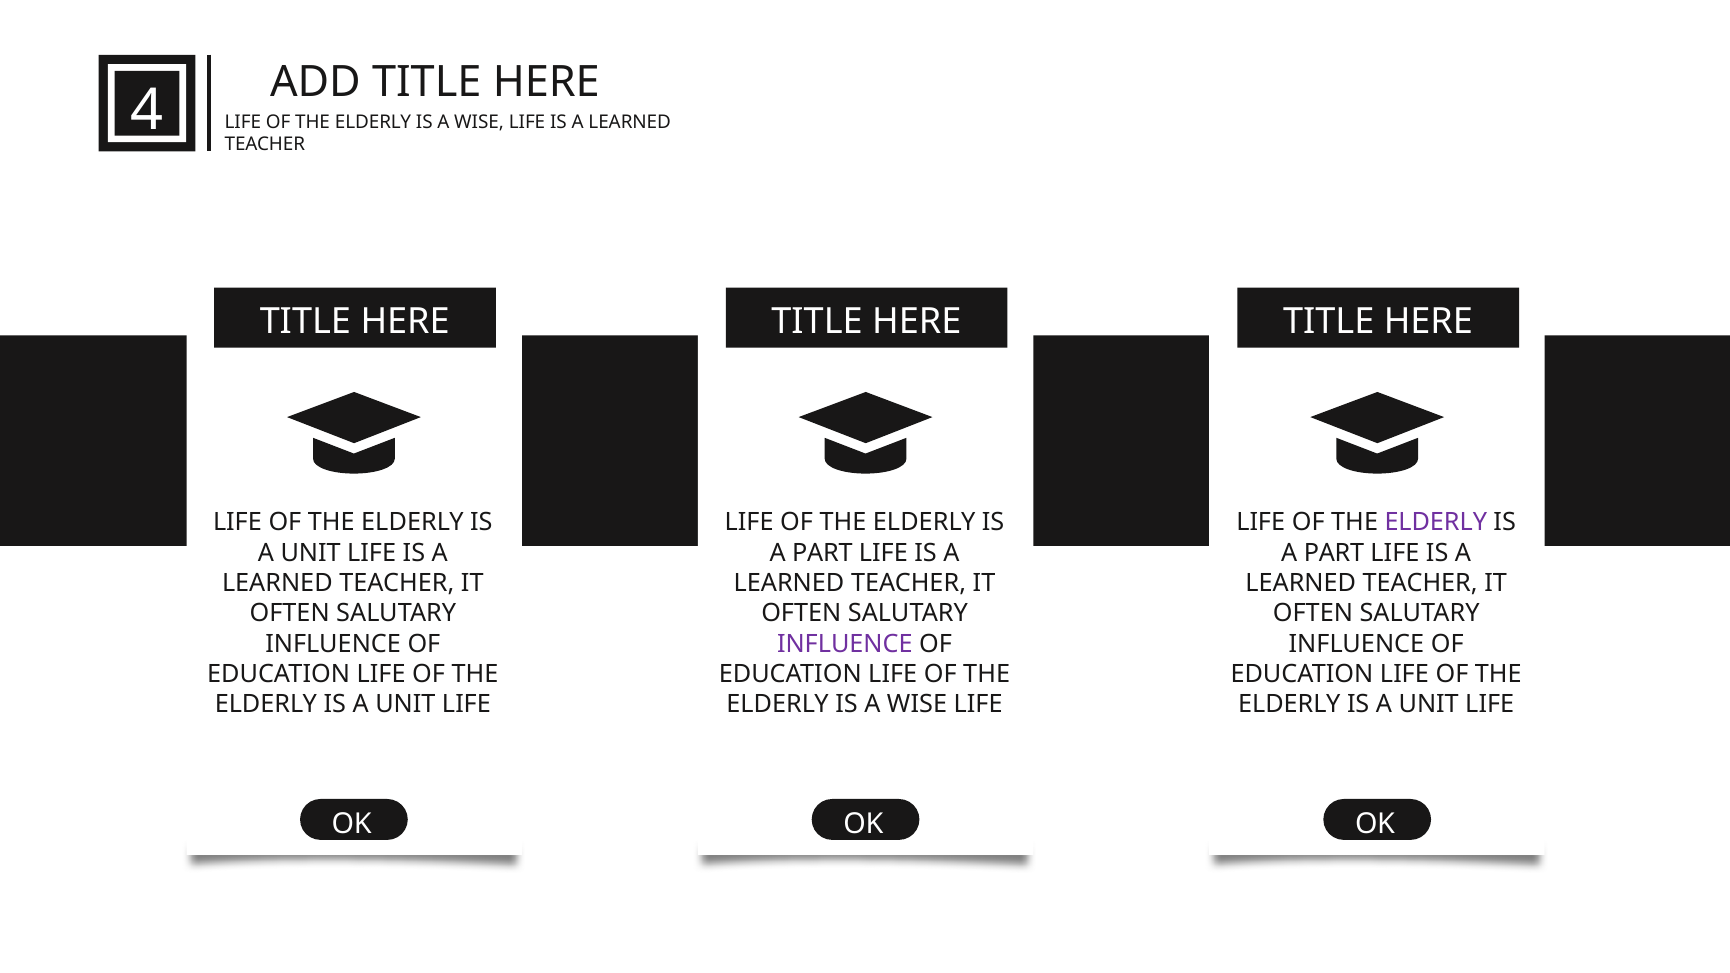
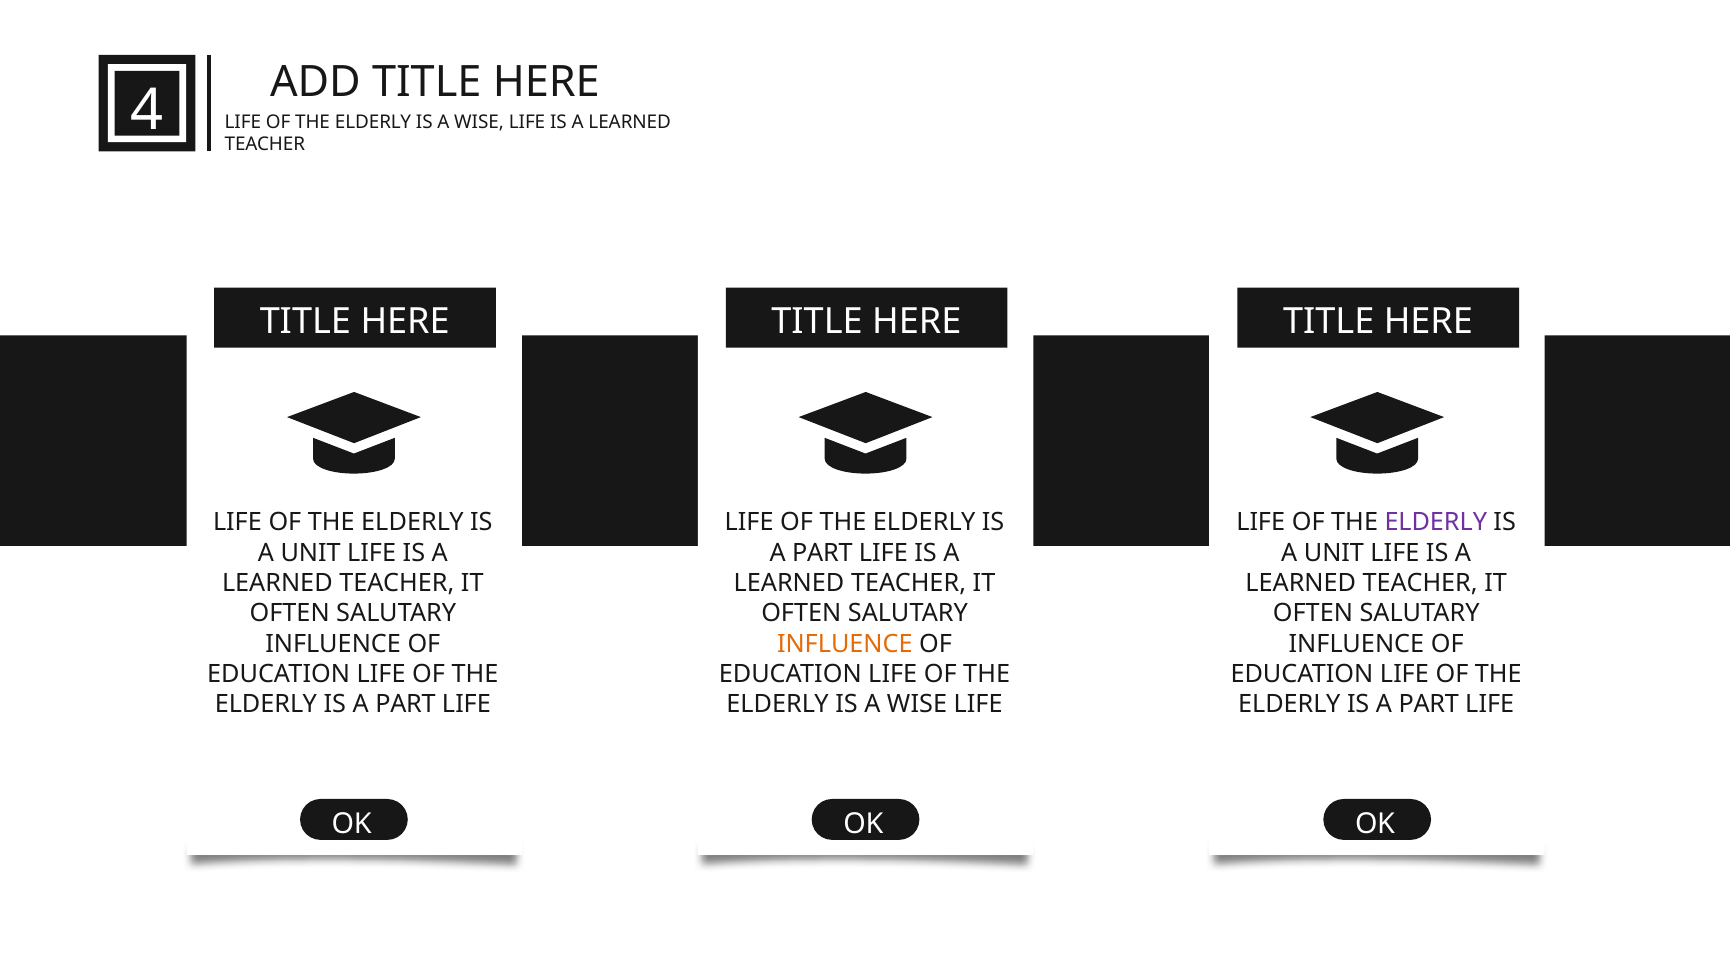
PART: PART -> UNIT (1334, 553)
INFLUENCE colour: purple -> orange (845, 644)
UNIT: UNIT -> PART (405, 704)
UNIT: UNIT -> PART (1429, 704)
